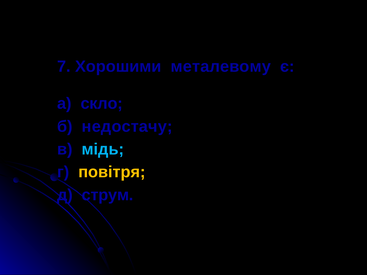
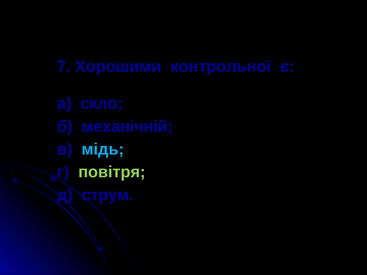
металевому: металевому -> контрольної (221, 67)
недостачу: недостачу -> механічній (127, 127)
повітря colour: yellow -> light green (112, 172)
